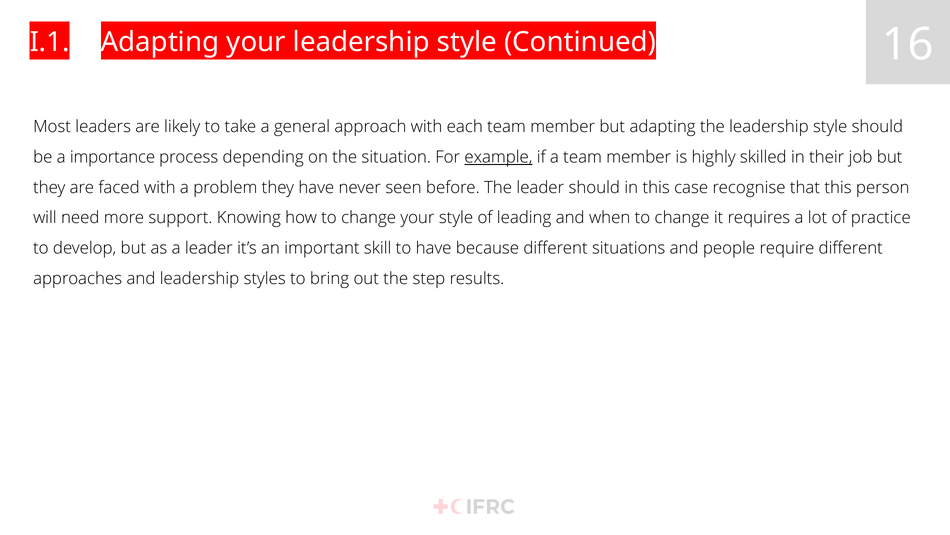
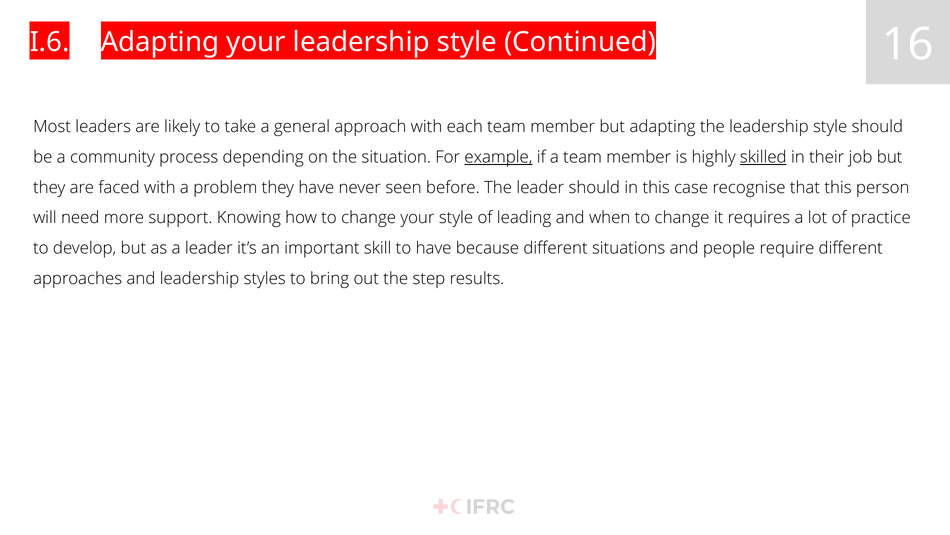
I.1: I.1 -> I.6 (50, 42)
importance: importance -> community (112, 157)
skilled underline: none -> present (763, 157)
